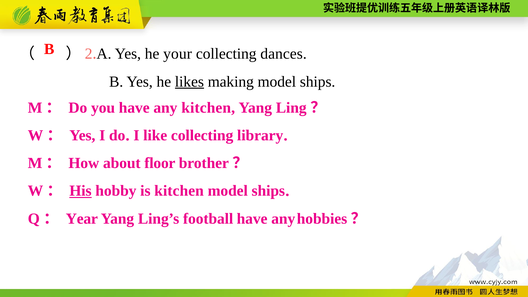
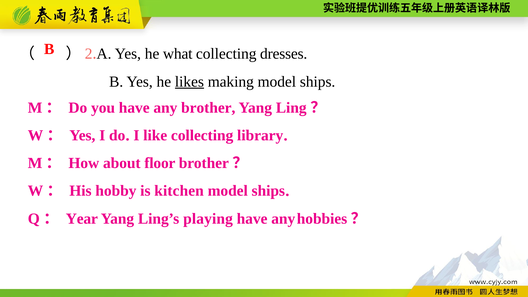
your: your -> what (178, 54)
dances: dances -> dresses (284, 54)
any kitchen: kitchen -> brother (208, 108)
His underline: present -> none (80, 191)
football: football -> playing (208, 219)
